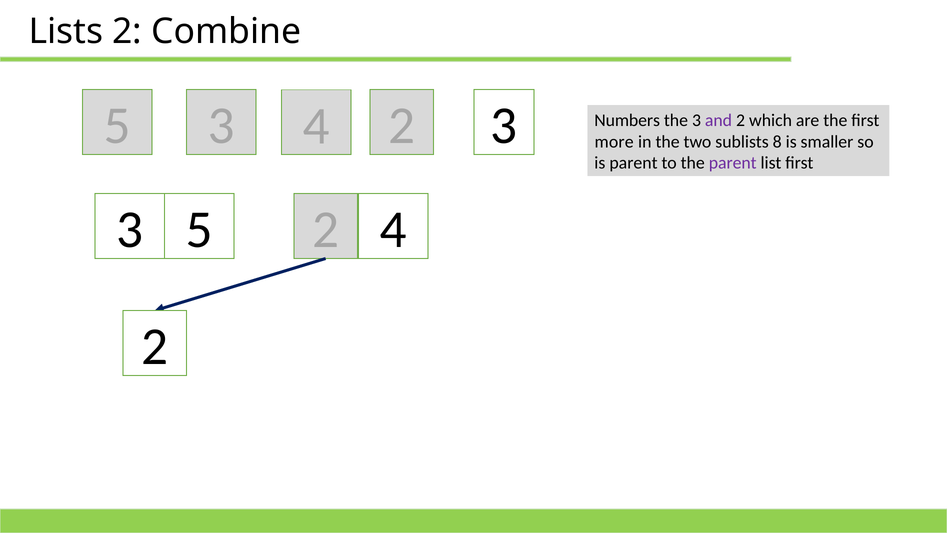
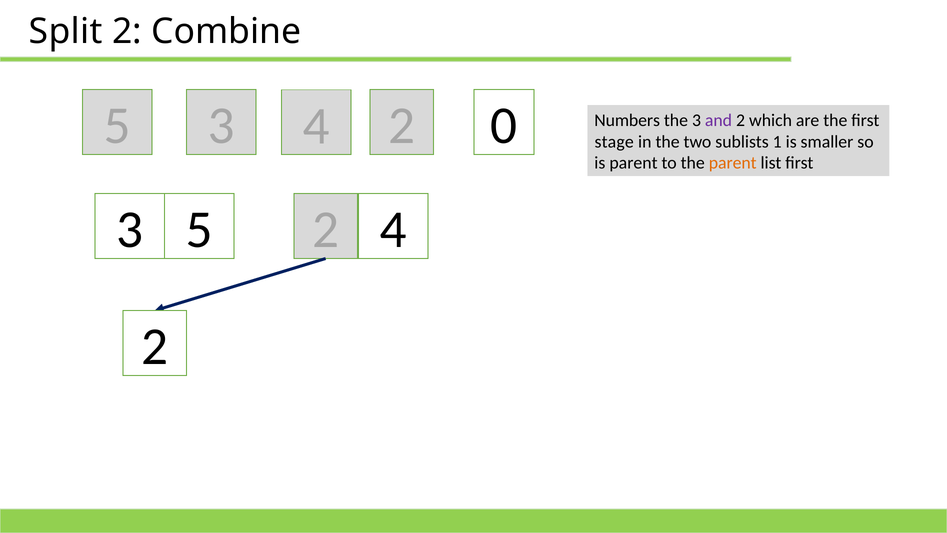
Lists: Lists -> Split (66, 31)
4 3: 3 -> 0 (504, 125)
more: more -> stage (614, 142)
8: 8 -> 1 (777, 142)
parent colour: purple -> orange (733, 163)
